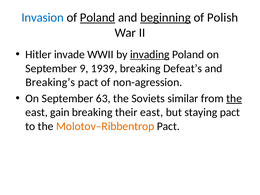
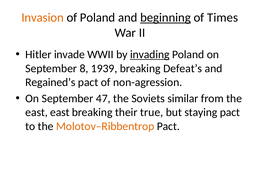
Invasion colour: blue -> orange (43, 18)
Poland underline: present -> none (98, 18)
Polish: Polish -> Times (223, 18)
9: 9 -> 8 (84, 68)
Breaking’s: Breaking’s -> Regained’s (50, 82)
63: 63 -> 47 (103, 98)
the underline: present -> none (234, 98)
east gain: gain -> east (60, 112)
their east: east -> true (152, 112)
